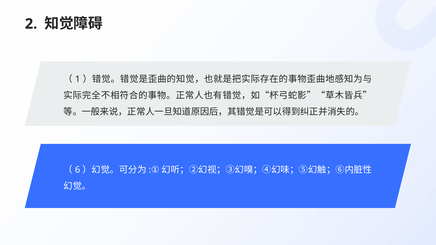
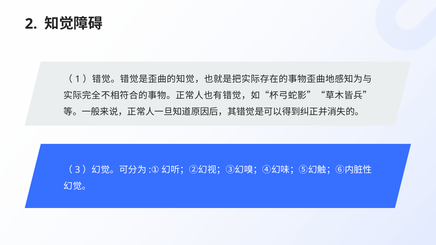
6: 6 -> 3 (78, 170)
